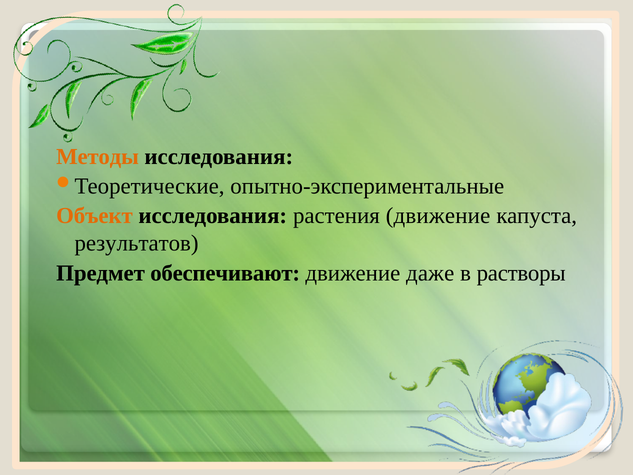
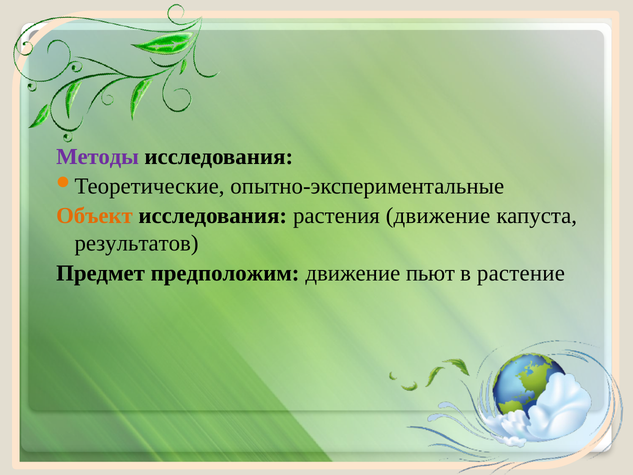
Методы colour: orange -> purple (98, 156)
обеспечивают: обеспечивают -> предположим (225, 273)
даже: даже -> пьют (430, 273)
растворы: растворы -> растение (521, 273)
